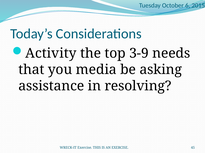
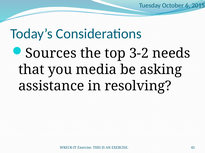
Activity: Activity -> Sources (51, 54)
3-9: 3-9 -> 3-2 (139, 54)
